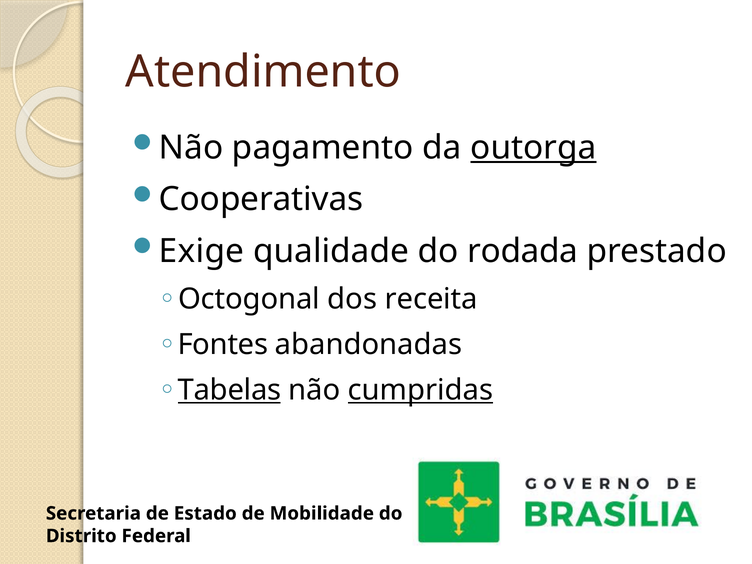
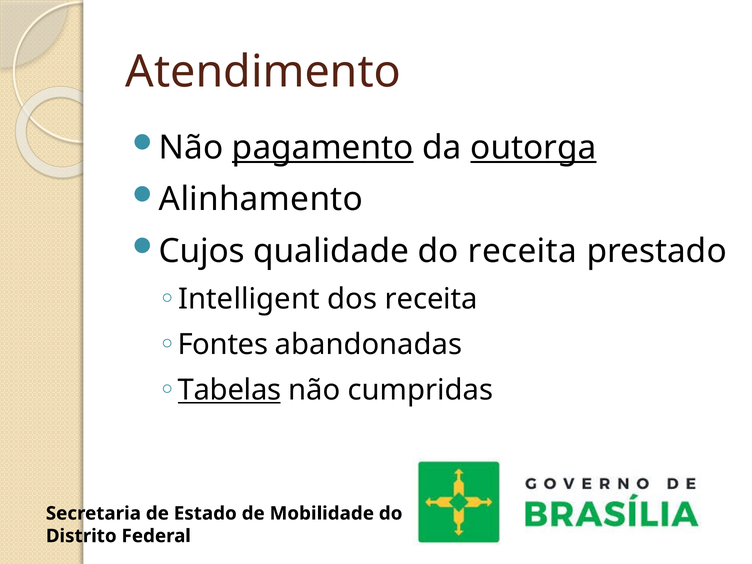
pagamento underline: none -> present (323, 147)
Cooperativas: Cooperativas -> Alinhamento (261, 199)
Exige: Exige -> Cujos (202, 251)
do rodada: rodada -> receita (522, 251)
Octogonal: Octogonal -> Intelligent (249, 299)
cumpridas underline: present -> none (421, 390)
